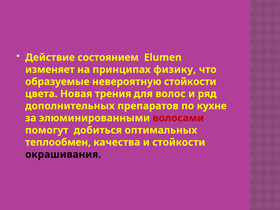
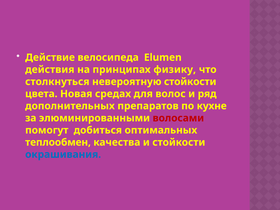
состоянием: состоянием -> велосипеда (108, 57)
изменяет: изменяет -> действия (50, 70)
образуемые: образуемые -> столкнуться (57, 82)
трения: трения -> средах (113, 94)
окрашивания colour: black -> blue (63, 154)
